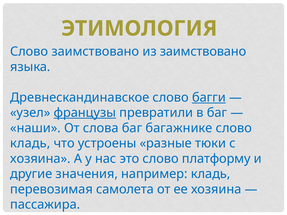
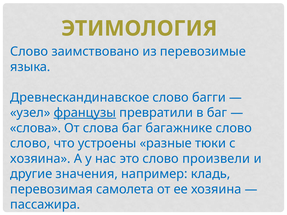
из заимствовано: заимствовано -> перевозимые (203, 52)
багги underline: present -> none (209, 98)
наши: наши -> слова (35, 128)
кладь: кладь -> слово (30, 144)
платформу: платформу -> произвели (216, 159)
